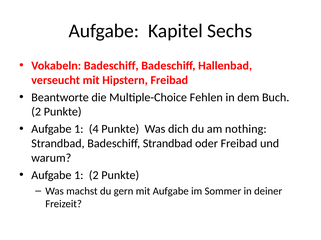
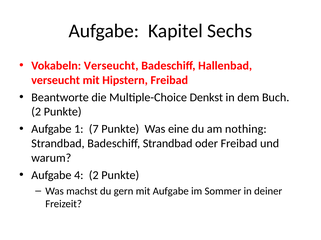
Vokabeln Badeschiff: Badeschiff -> Verseucht (111, 66)
Fehlen: Fehlen -> Denkst (206, 98)
4: 4 -> 7 (94, 129)
dich: dich -> eine (178, 129)
1: 1 -> 4 (79, 176)
